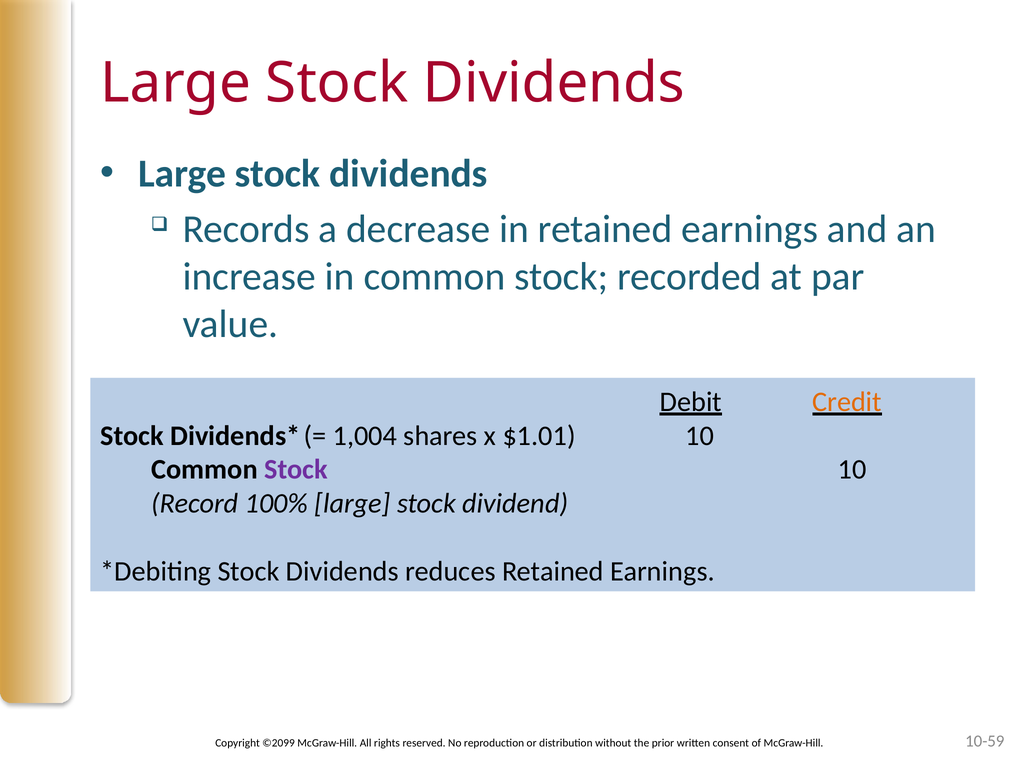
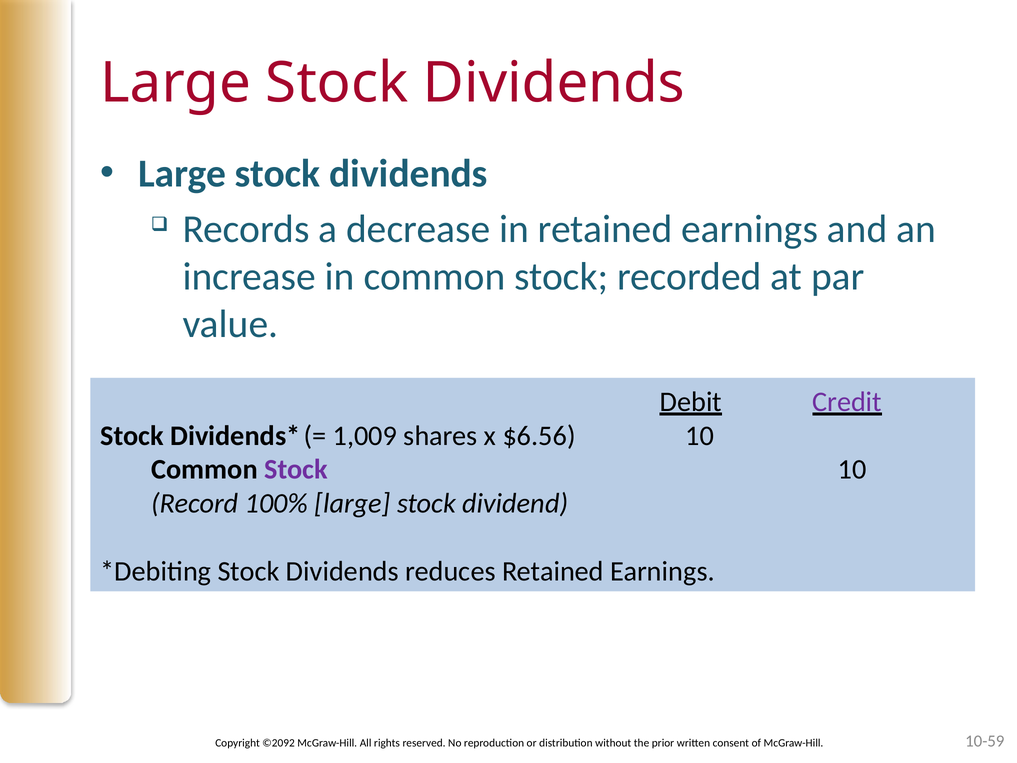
Credit colour: orange -> purple (847, 402)
1,004: 1,004 -> 1,009 (365, 436)
$1.01: $1.01 -> $6.56 (539, 436)
©2099: ©2099 -> ©2092 (279, 743)
